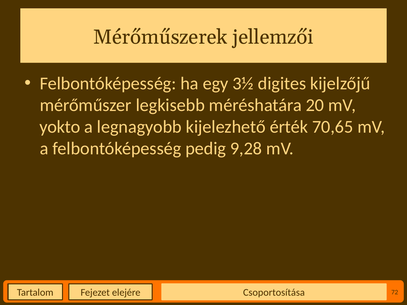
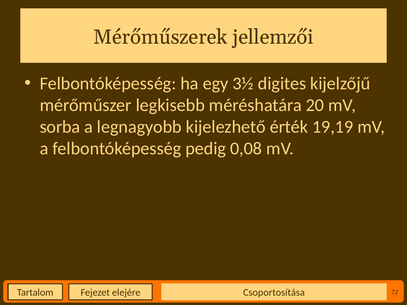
yokto: yokto -> sorba (60, 127)
70,65: 70,65 -> 19,19 (333, 127)
9,28: 9,28 -> 0,08 (246, 149)
